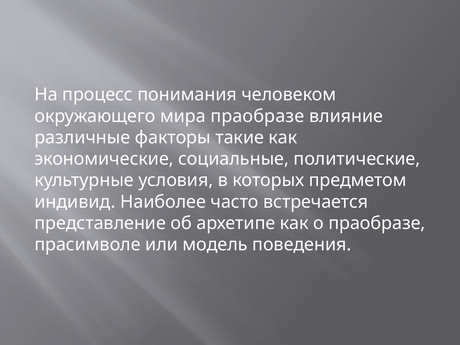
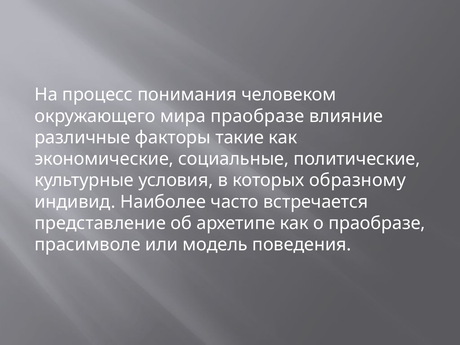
предметом: предметом -> образному (358, 180)
